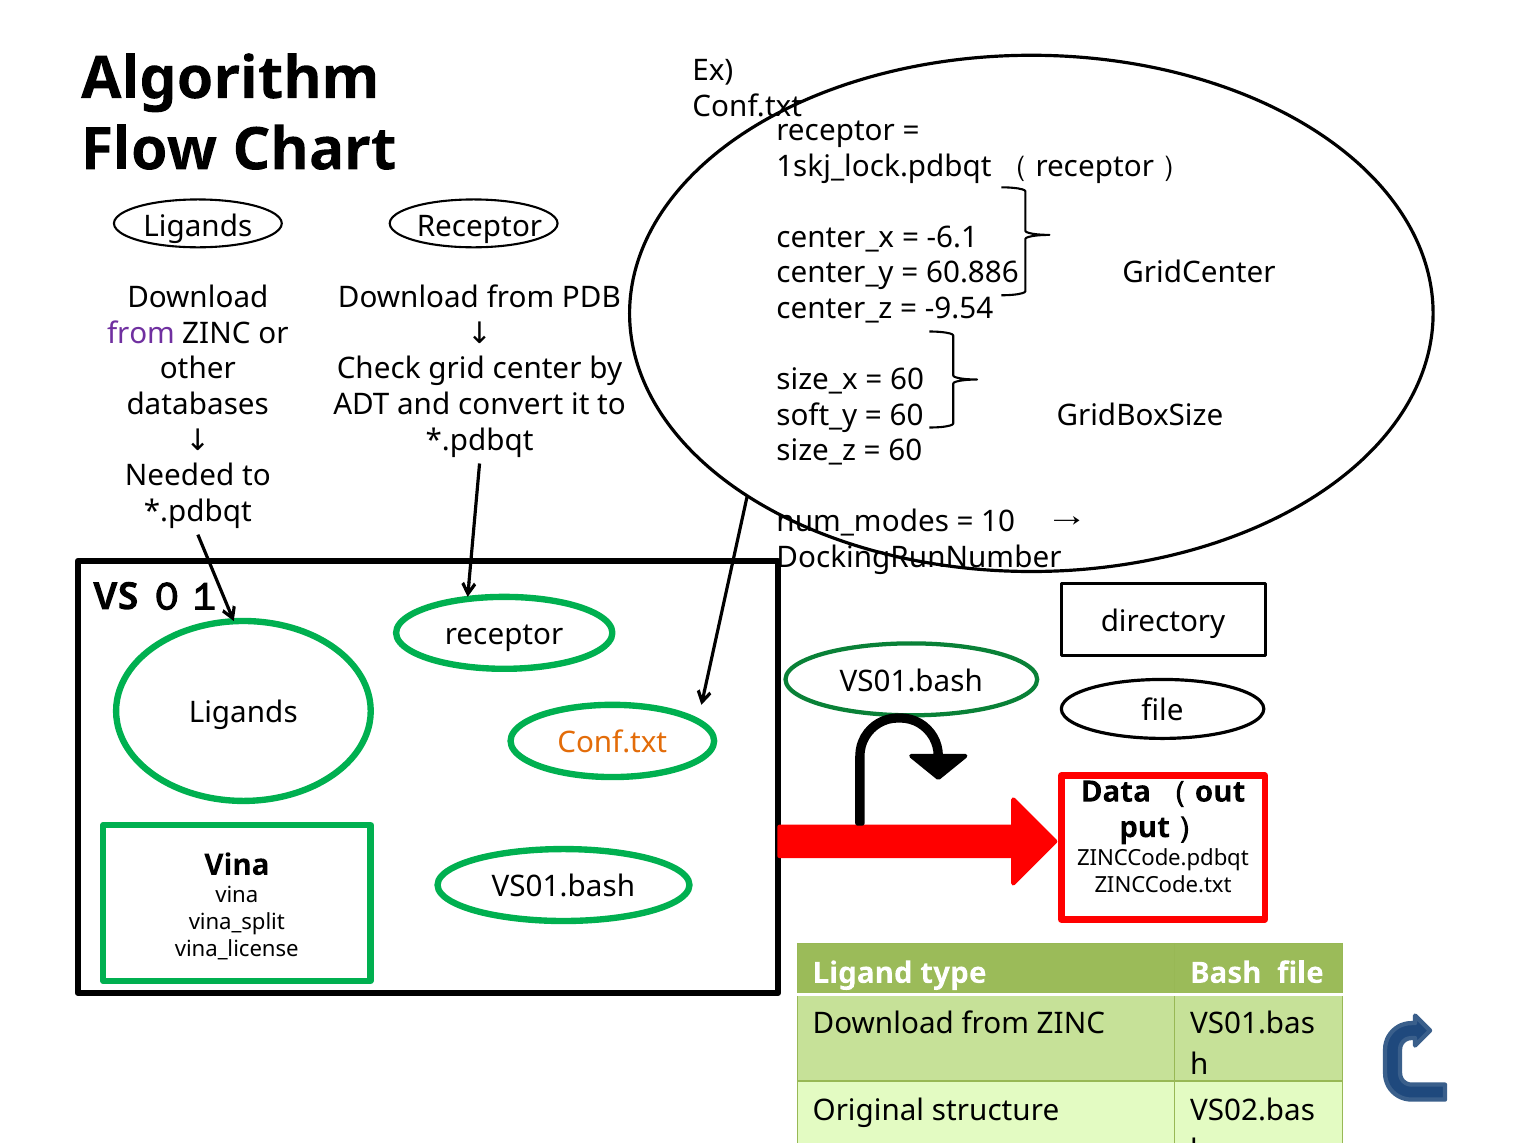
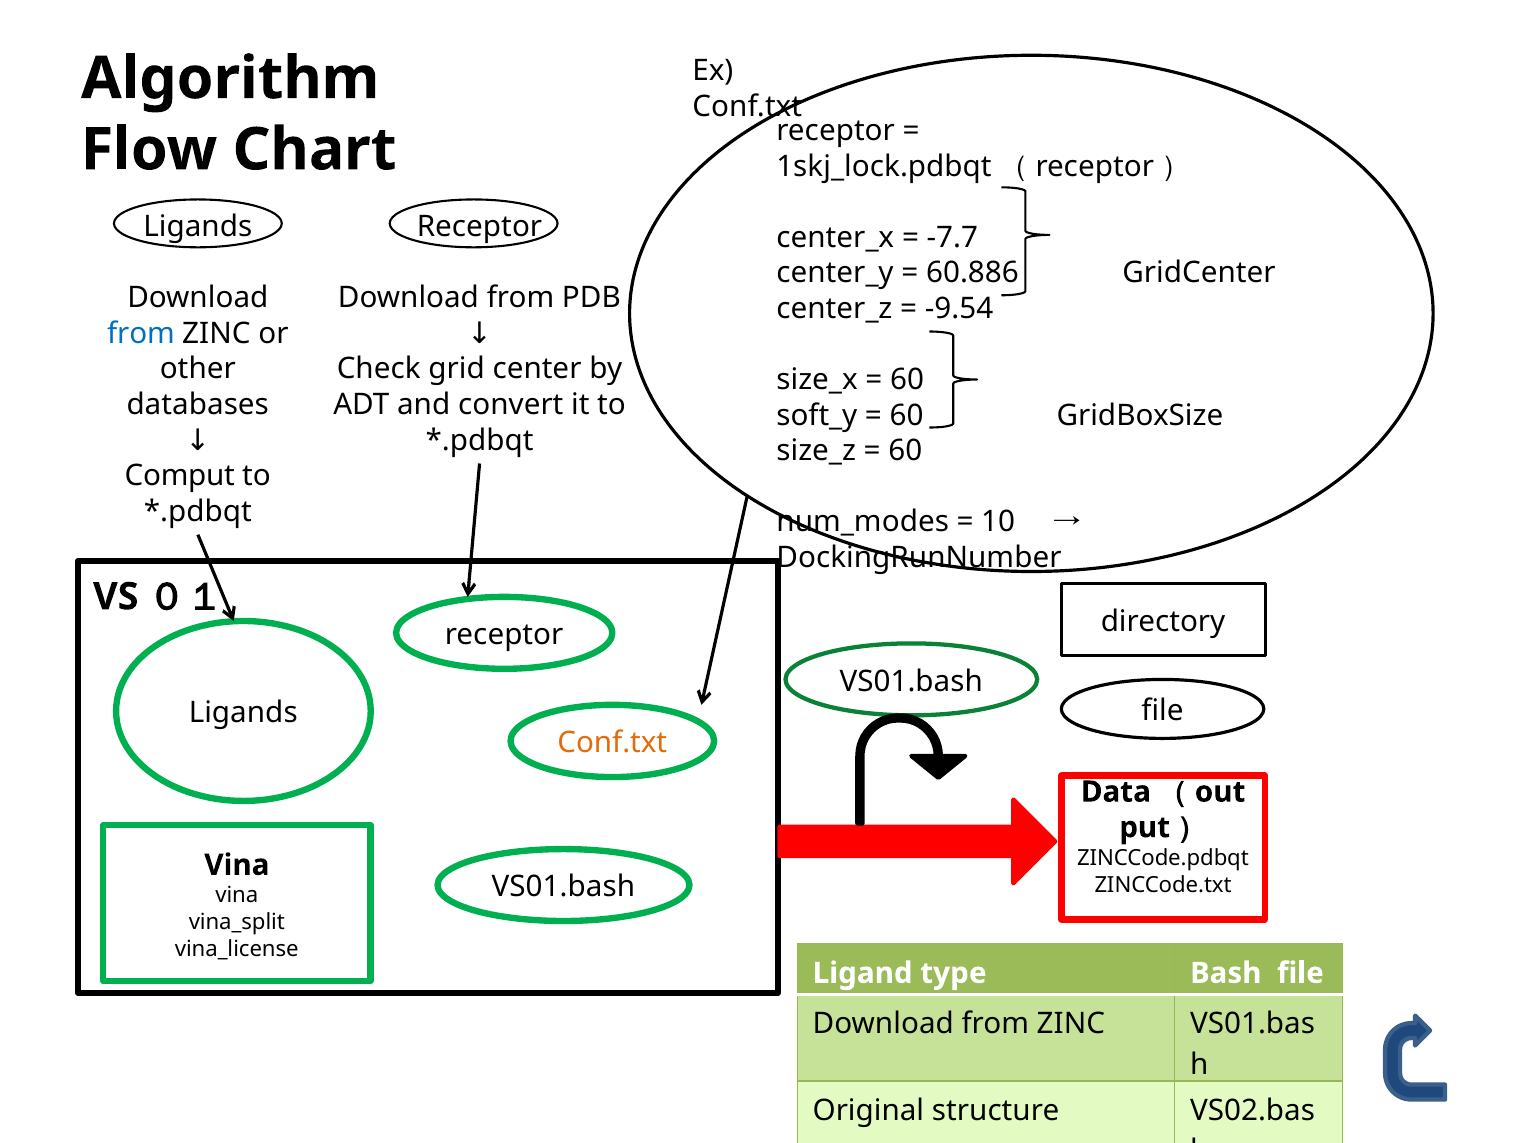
-6.1: -6.1 -> -7.7 (952, 237)
from colour: purple -> blue (141, 333)
Needed: Needed -> Comput (180, 476)
